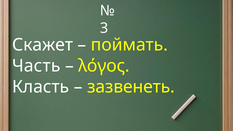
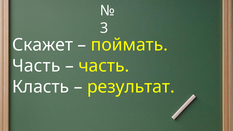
λόγος: λόγος -> часть (104, 66)
зазвенеть: зазвенеть -> результат (131, 87)
